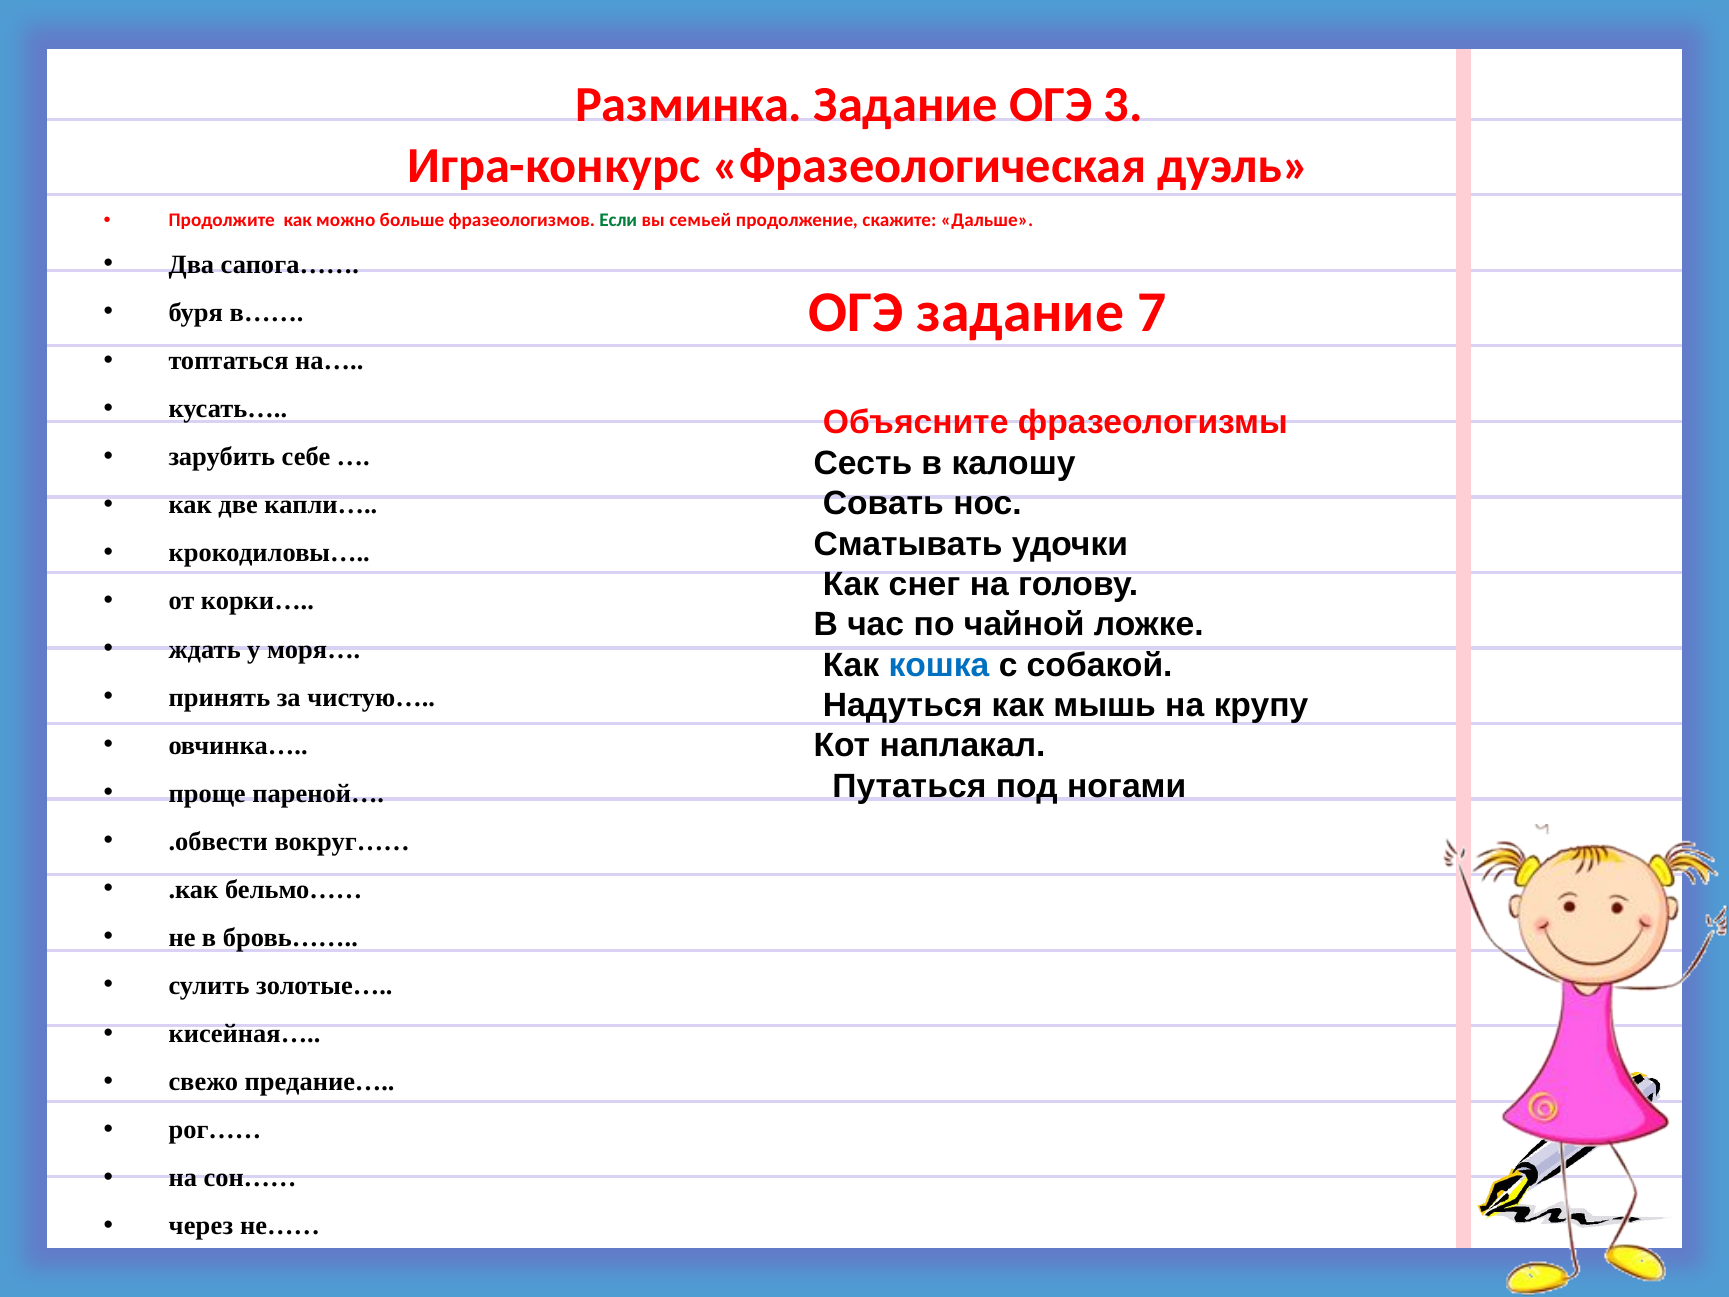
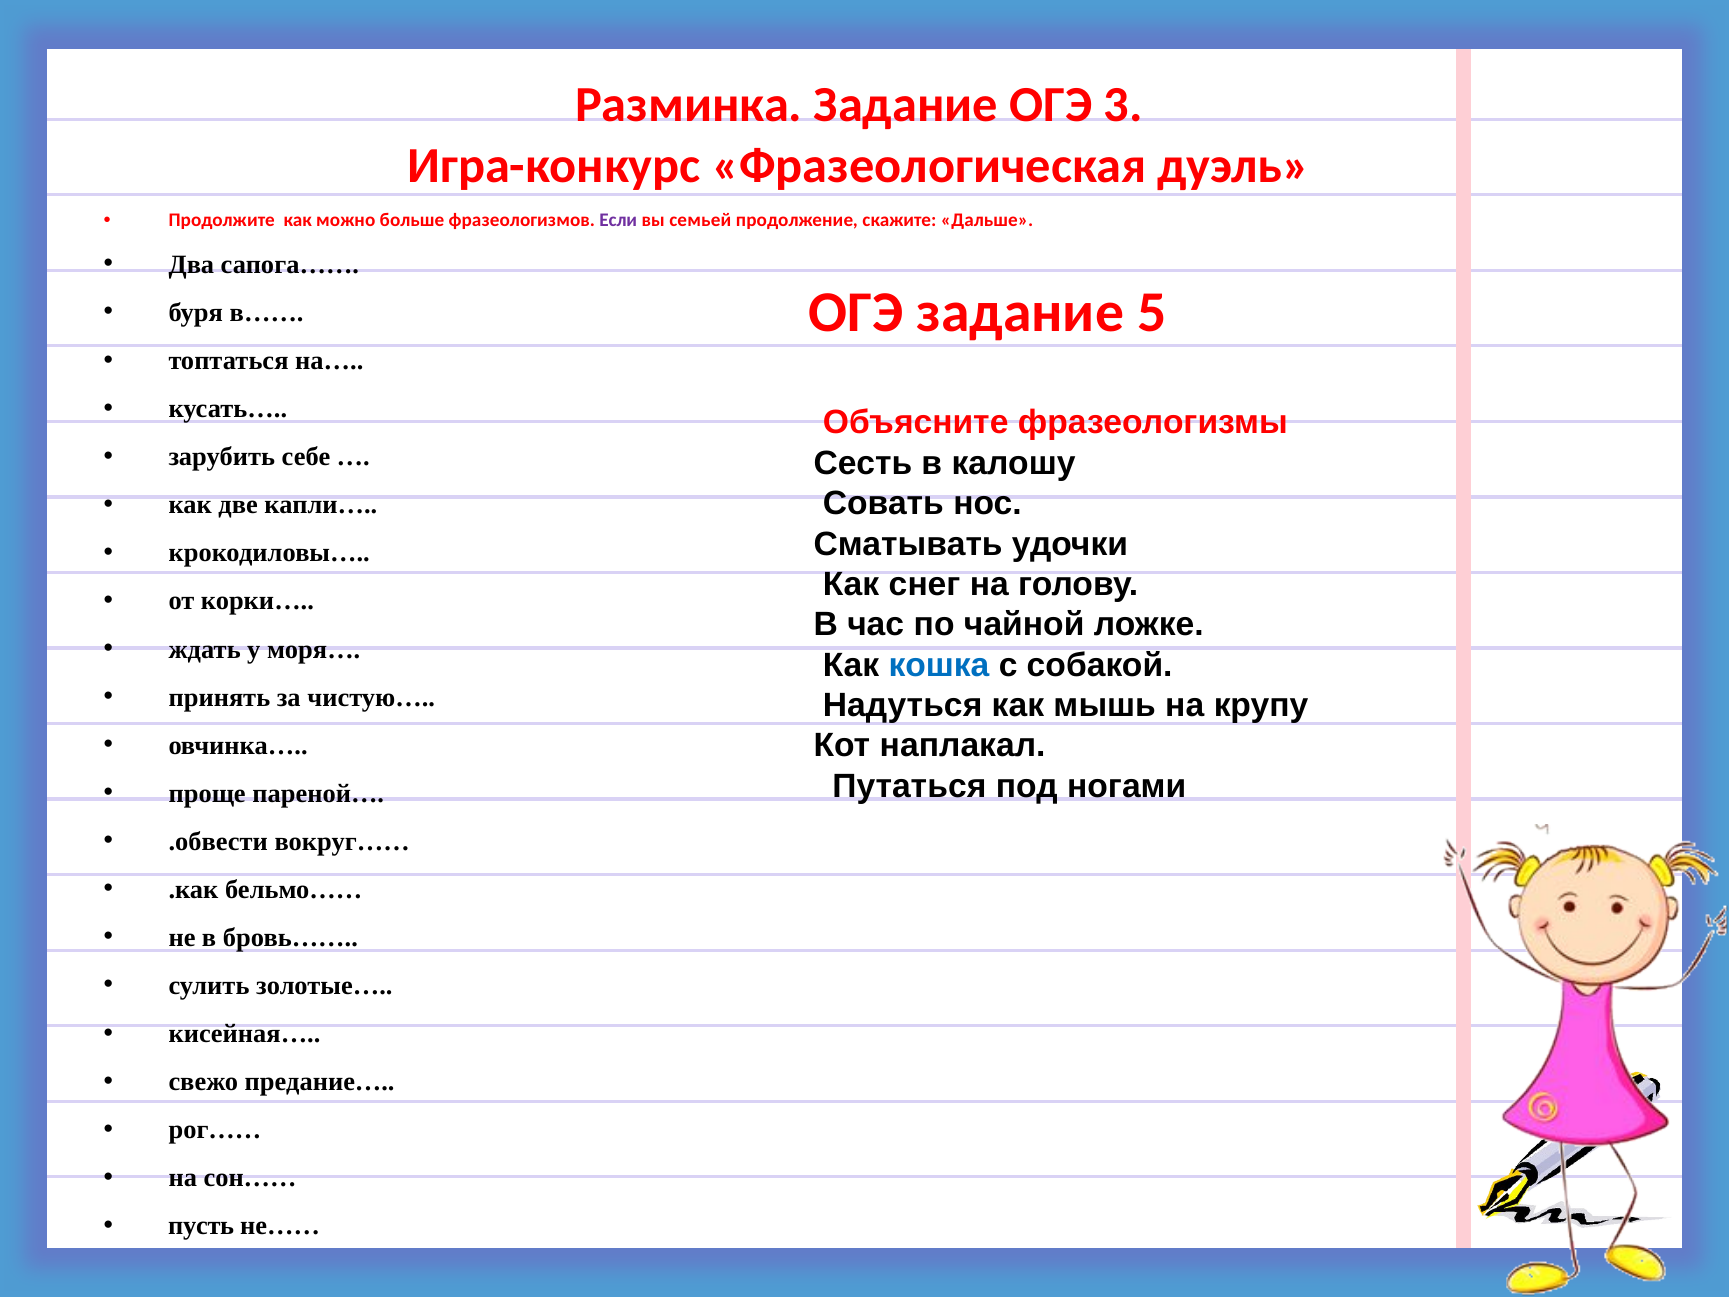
Если colour: green -> purple (618, 221)
7: 7 -> 5 (1152, 312)
через: через -> пусть (201, 1226)
